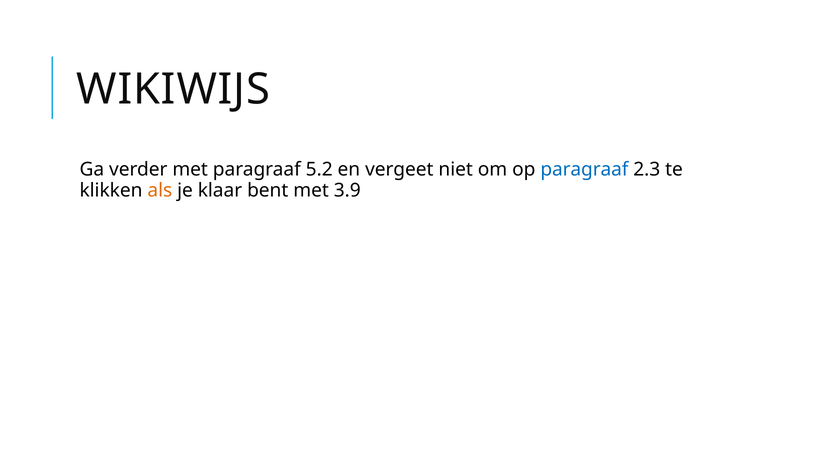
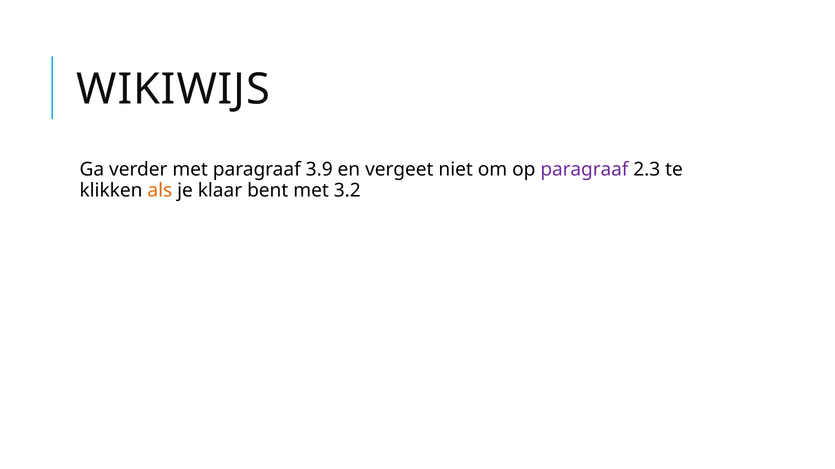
5.2: 5.2 -> 3.9 (319, 170)
paragraaf colour: blue -> purple (584, 170)
3.9: 3.9 -> 3.2 (347, 191)
